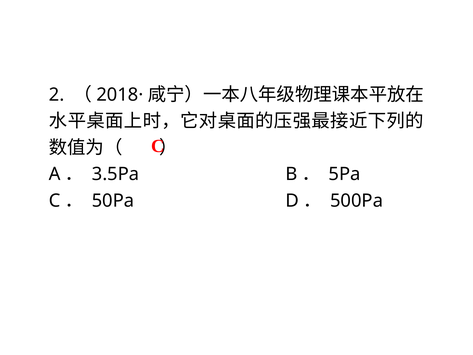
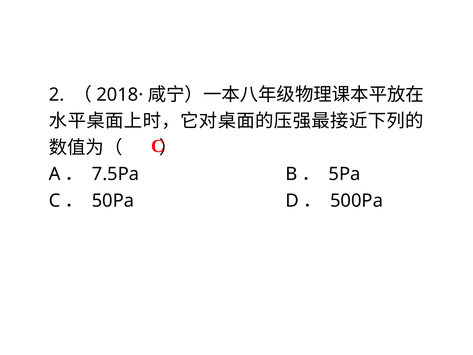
3.5Pa: 3.5Pa -> 7.5Pa (116, 174)
